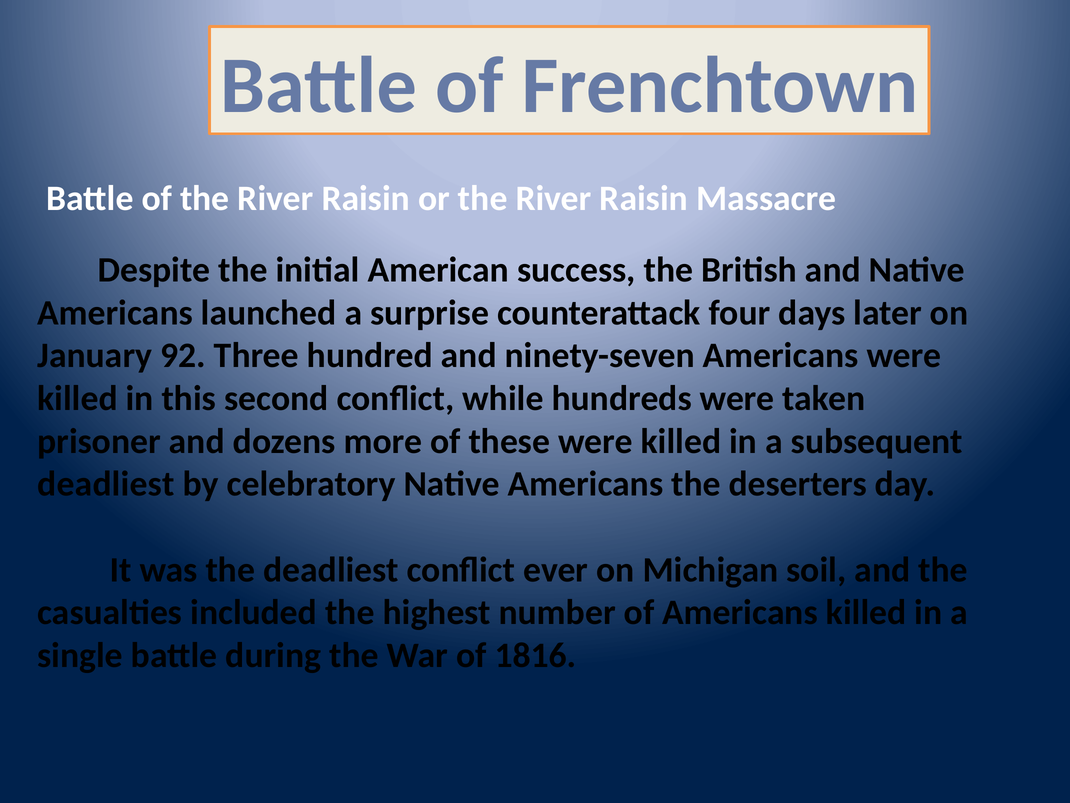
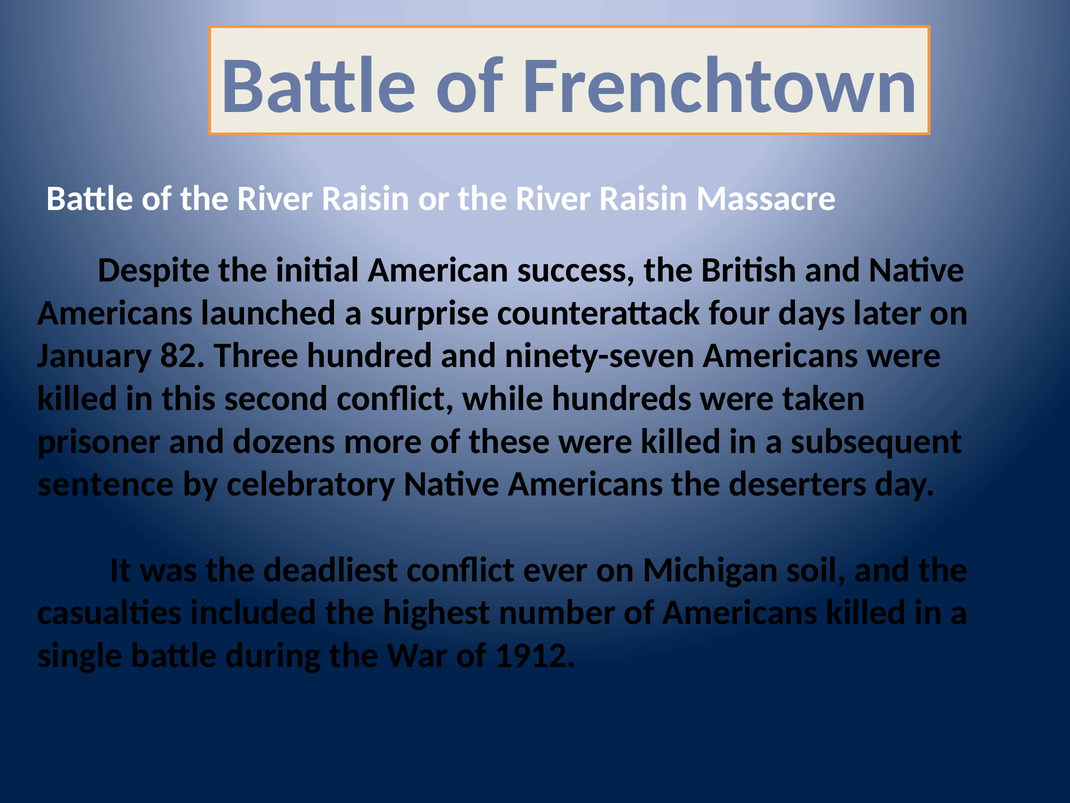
92: 92 -> 82 (183, 355)
deadliest: deadliest -> sentence (106, 484)
1816: 1816 -> 1912 (535, 655)
